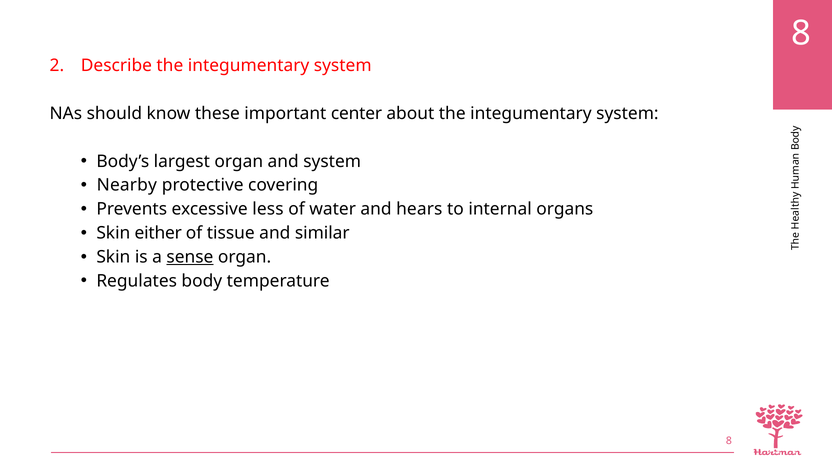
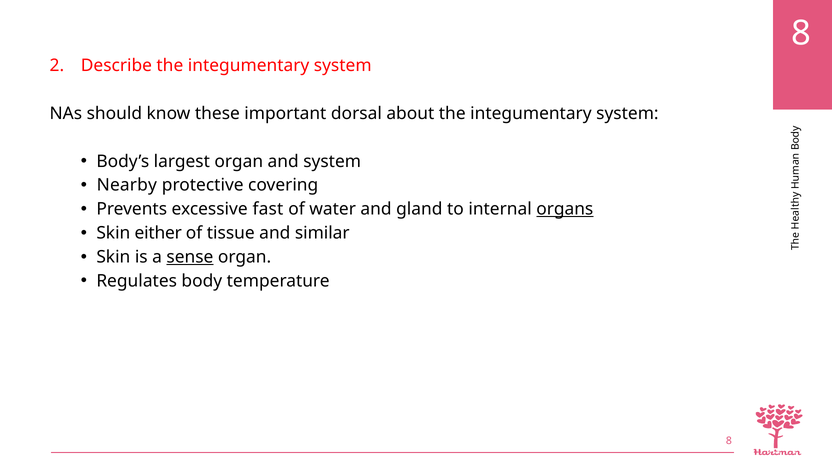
center: center -> dorsal (356, 113)
less: less -> fast (268, 209)
hears: hears -> gland (419, 209)
organs underline: none -> present (565, 209)
